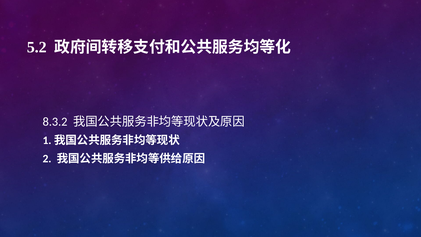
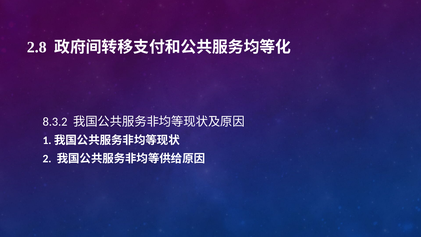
5.2: 5.2 -> 2.8 (37, 47)
